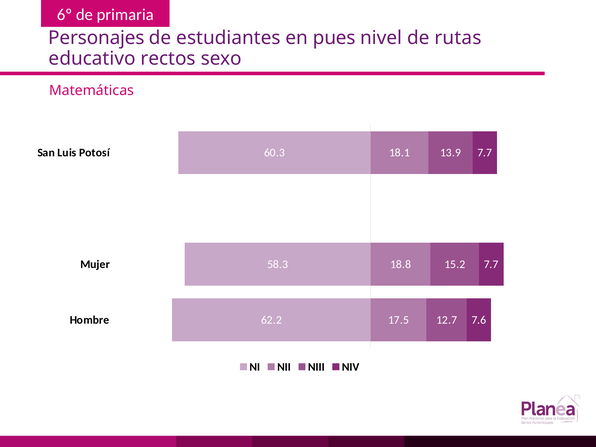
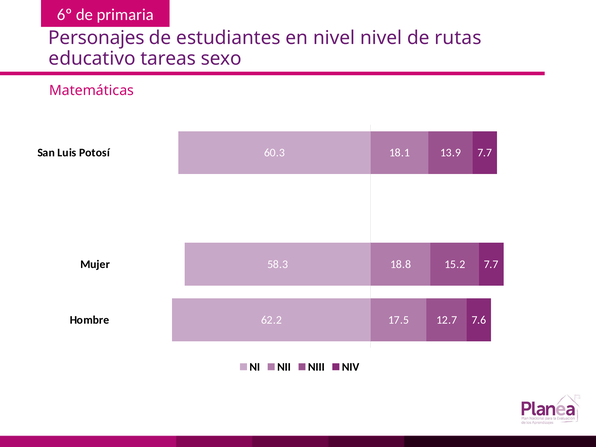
en pues: pues -> nivel (334, 38)
rectos: rectos -> tareas (168, 59)
